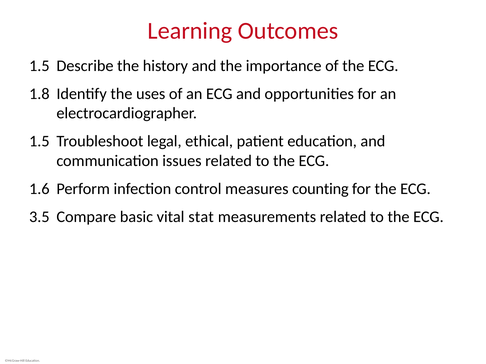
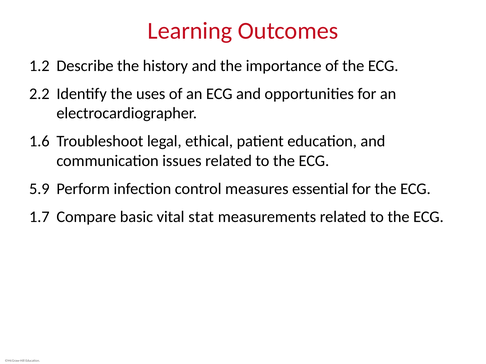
1.5: 1.5 -> 1.2 (39, 66)
1.8: 1.8 -> 2.2 (39, 94)
1.5: 1.5 -> 1.6 (39, 141)
1.6: 1.6 -> 5.9 (39, 189)
counting: counting -> essential (320, 189)
3.5: 3.5 -> 1.7 (39, 217)
